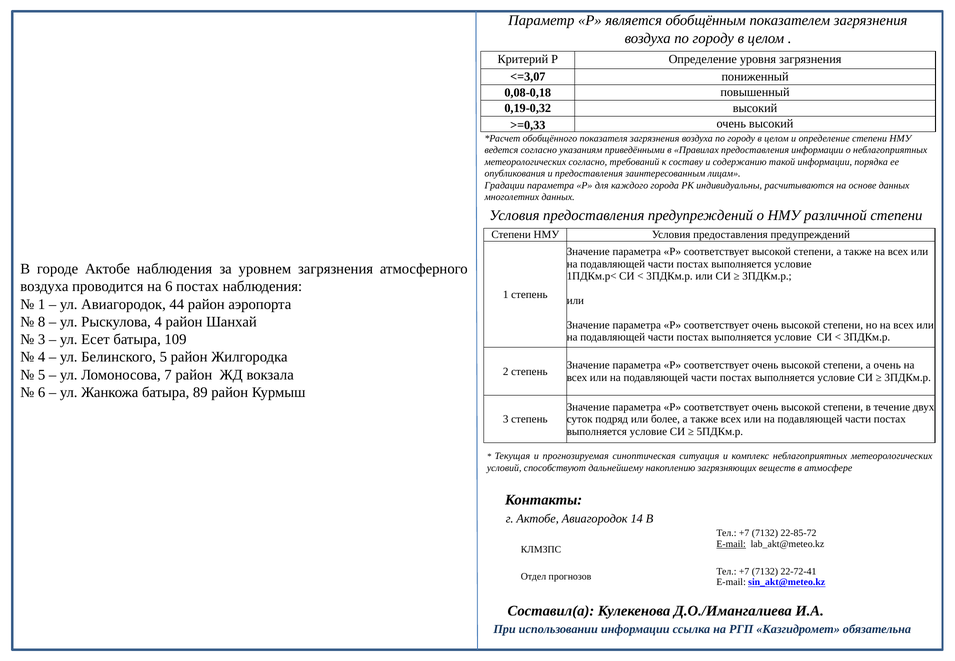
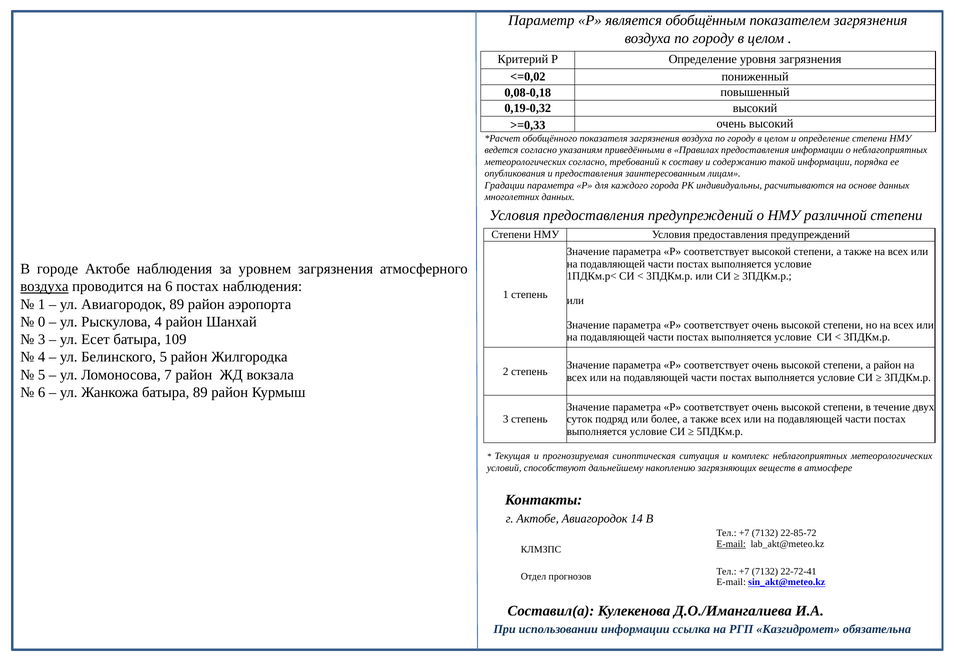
<=3,07: <=3,07 -> <=0,02 (528, 77)
воздуха underline: none -> present (44, 287)
Авиагородок 44: 44 -> 89 (177, 304)
8: 8 -> 0 (42, 322)
а очень: очень -> район (887, 365)
